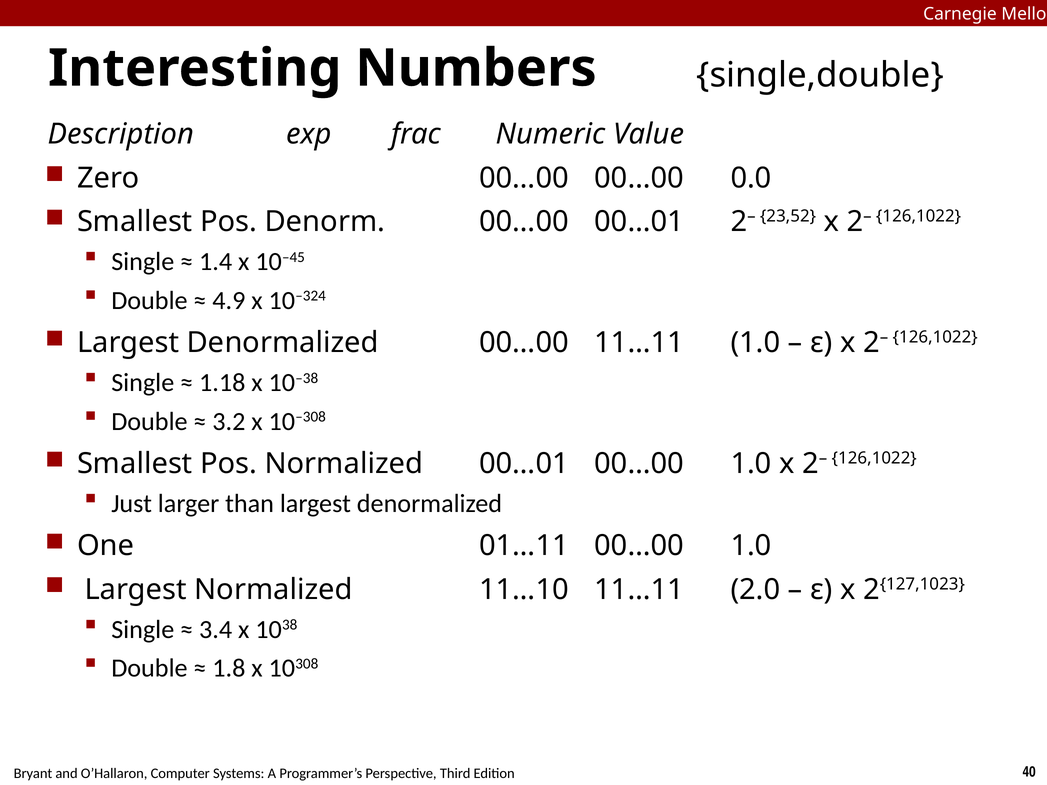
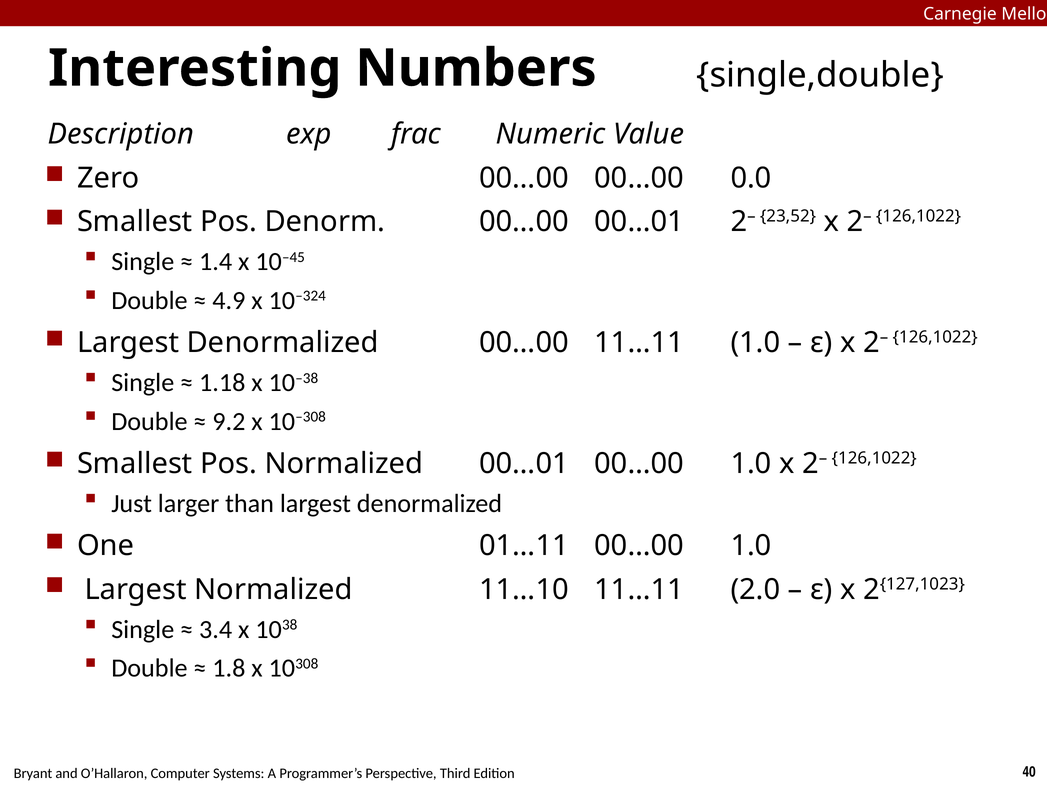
3.2: 3.2 -> 9.2 (229, 422)
